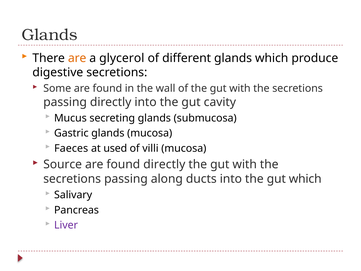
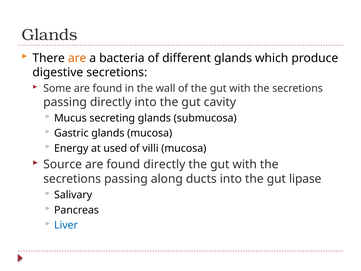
glycerol: glycerol -> bacteria (122, 58)
Faeces: Faeces -> Energy (71, 148)
gut which: which -> lipase (305, 179)
Liver colour: purple -> blue (66, 225)
